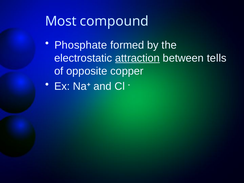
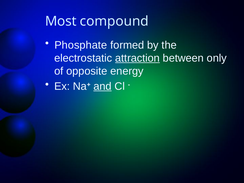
tells: tells -> only (217, 58)
copper: copper -> energy (127, 71)
and underline: none -> present (103, 86)
